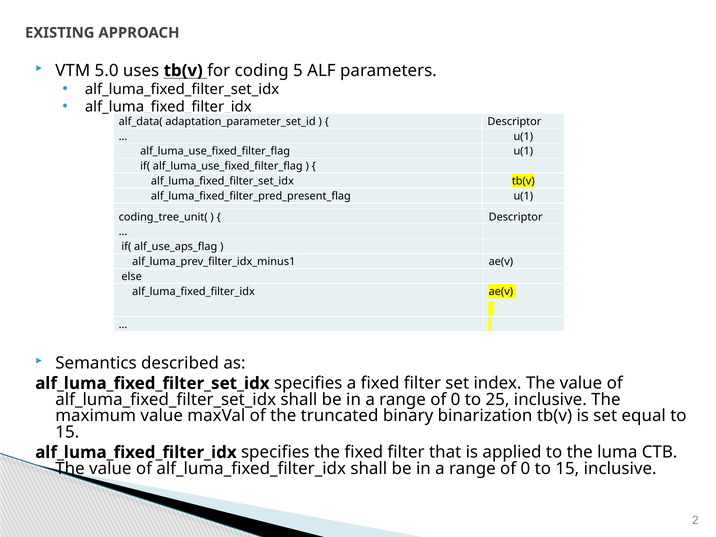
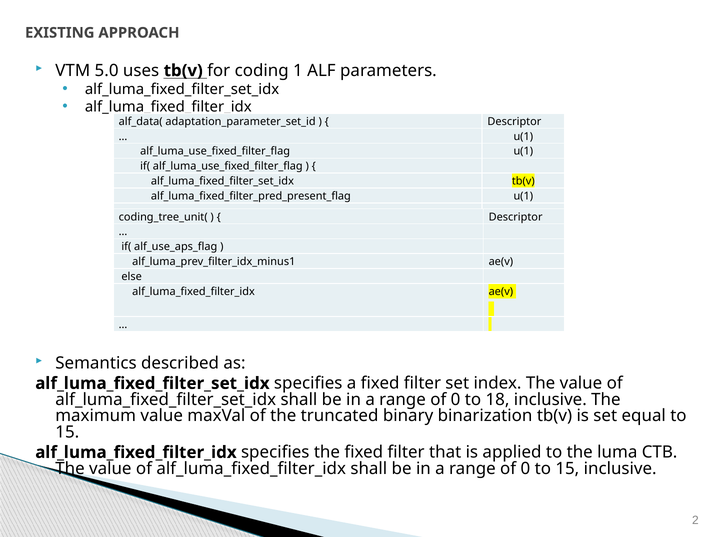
5: 5 -> 1 (298, 71)
25: 25 -> 18 (498, 400)
